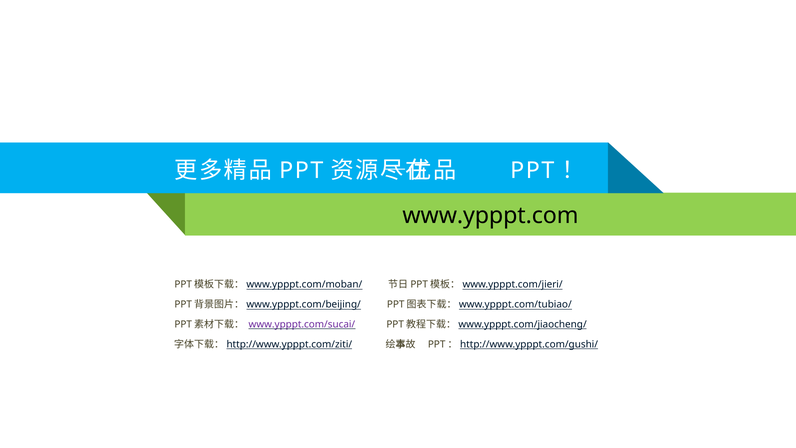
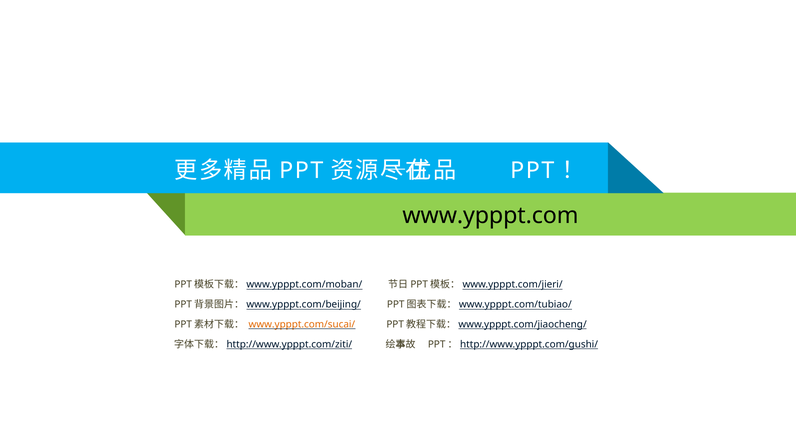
www.ypppt.com/sucai/ colour: purple -> orange (302, 324)
